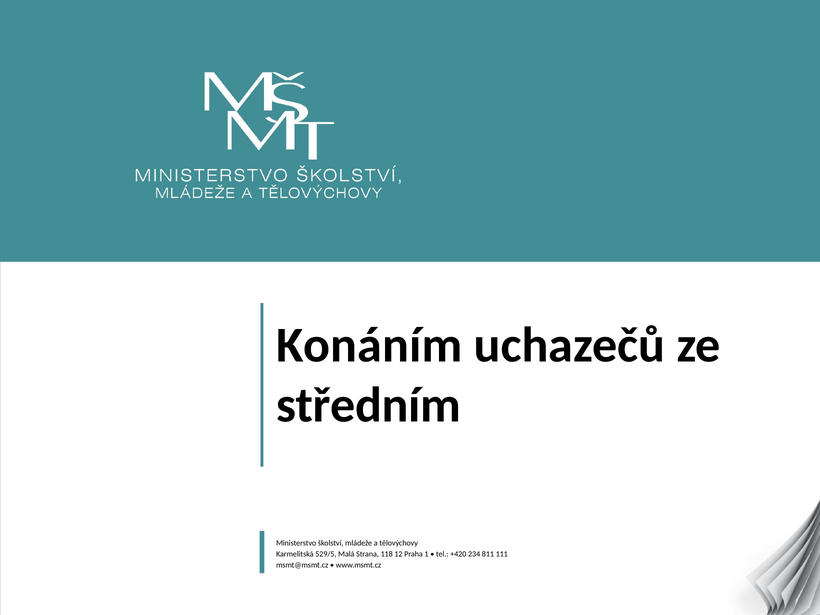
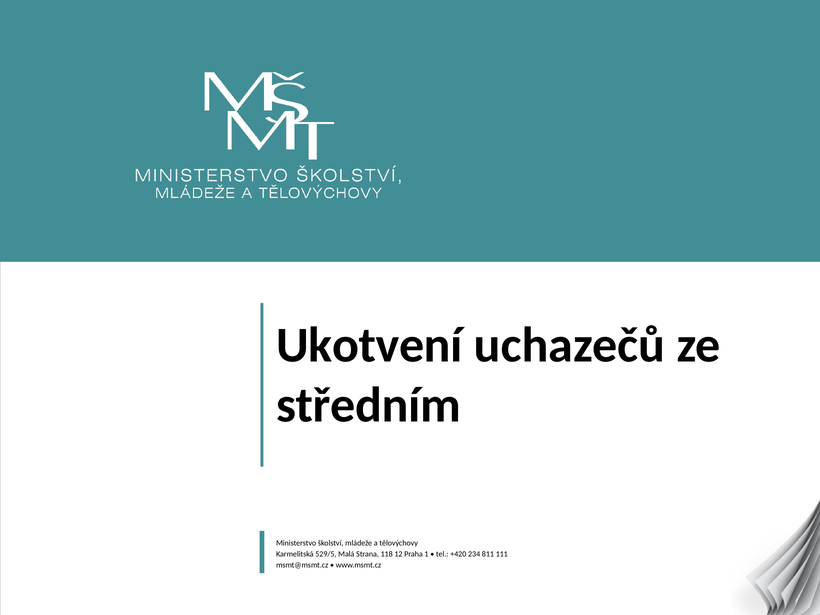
Konáním: Konáním -> Ukotvení (369, 345)
